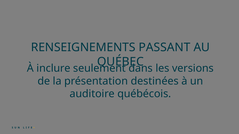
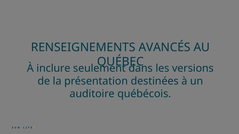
PASSANT: PASSANT -> AVANCÉS (165, 47)
